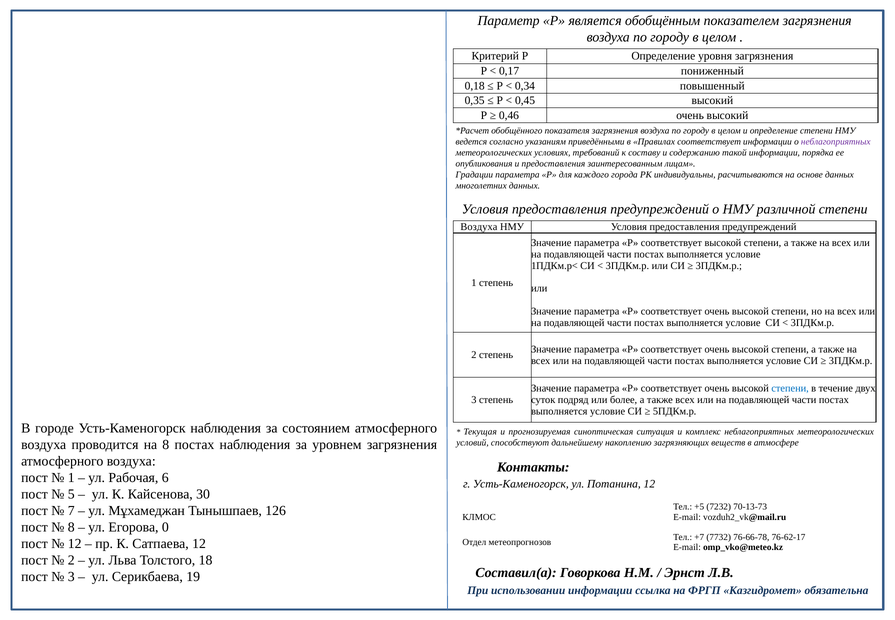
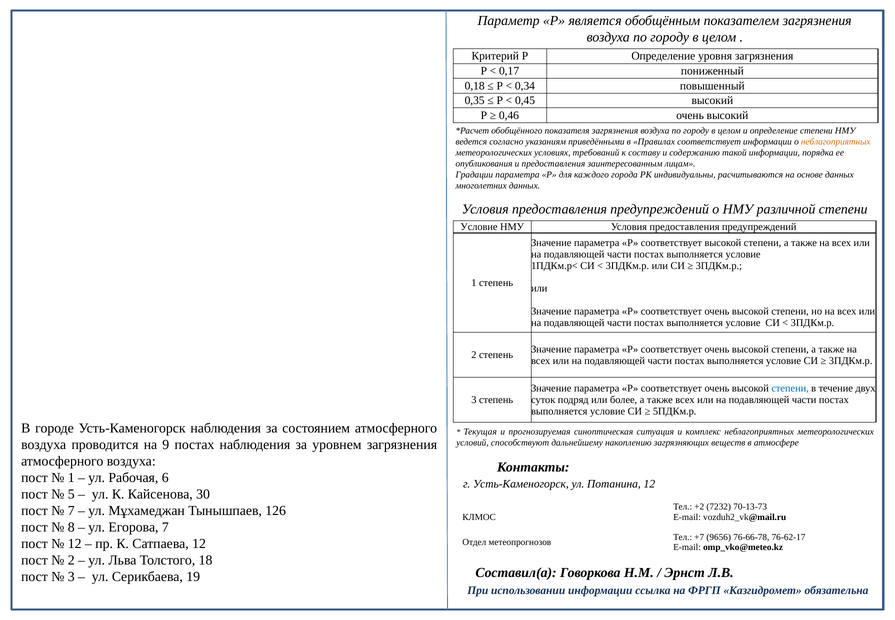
неблагоприятных colour: purple -> orange (836, 141)
Воздуха: Воздуха -> Условие (479, 227)
на 8: 8 -> 9 (166, 444)
+5: +5 -> +2 (699, 507)
Егорова 0: 0 -> 7 (165, 527)
7732: 7732 -> 9656 (719, 537)
